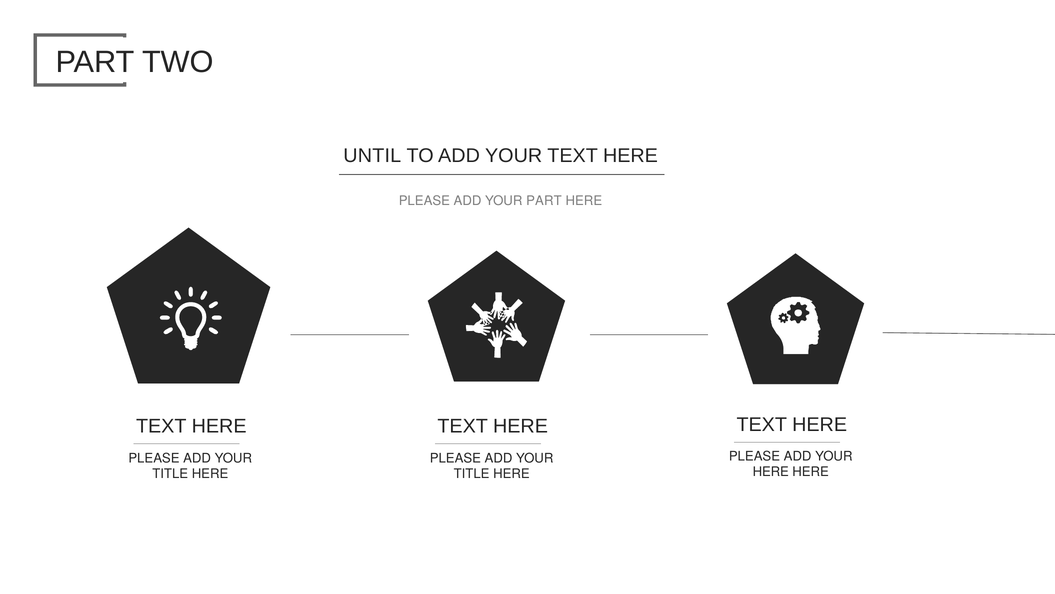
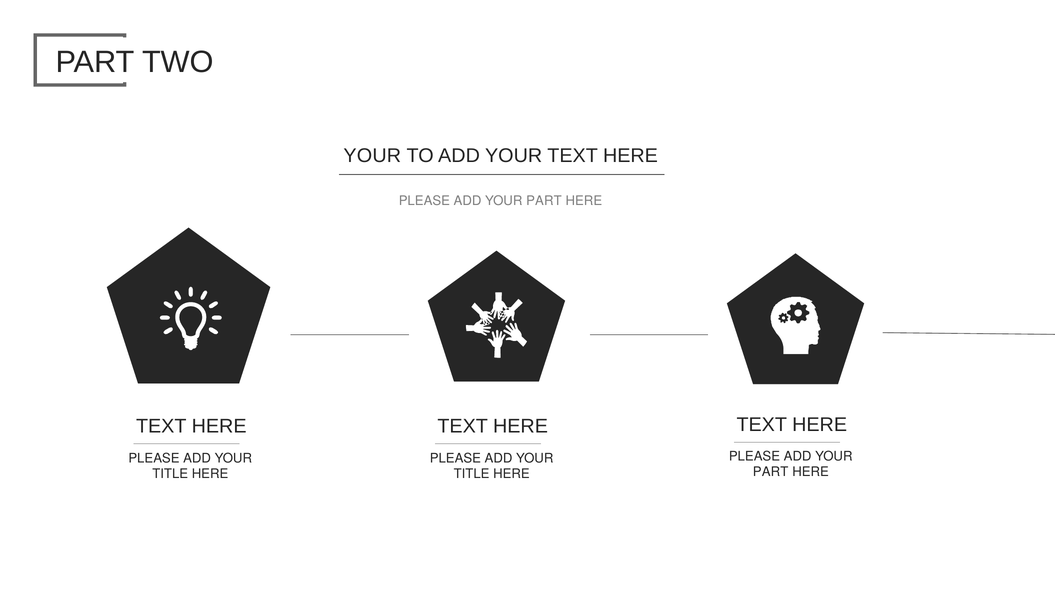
UNTIL: UNTIL -> YOUR (372, 156)
HERE: HERE -> PART (771, 472)
